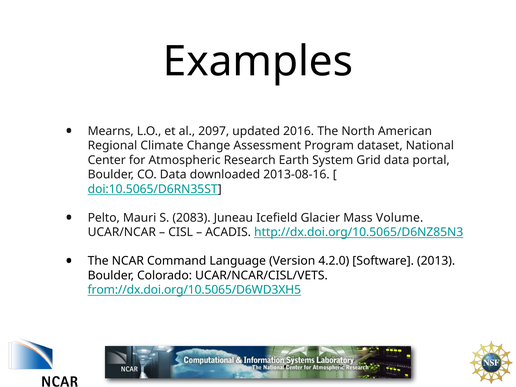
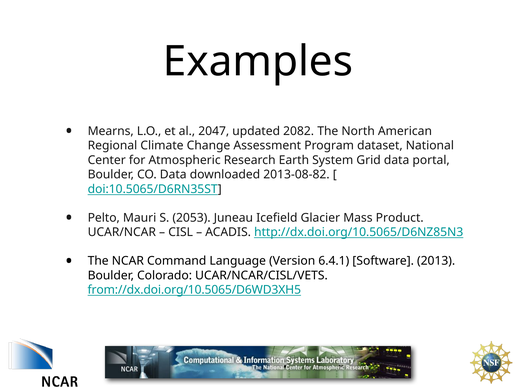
2097: 2097 -> 2047 (214, 131)
2016: 2016 -> 2082 (299, 131)
2013-08-16: 2013-08-16 -> 2013-08-82 (296, 175)
2083: 2083 -> 2053 (192, 218)
Volume: Volume -> Product (400, 218)
4.2.0: 4.2.0 -> 6.4.1 (334, 261)
